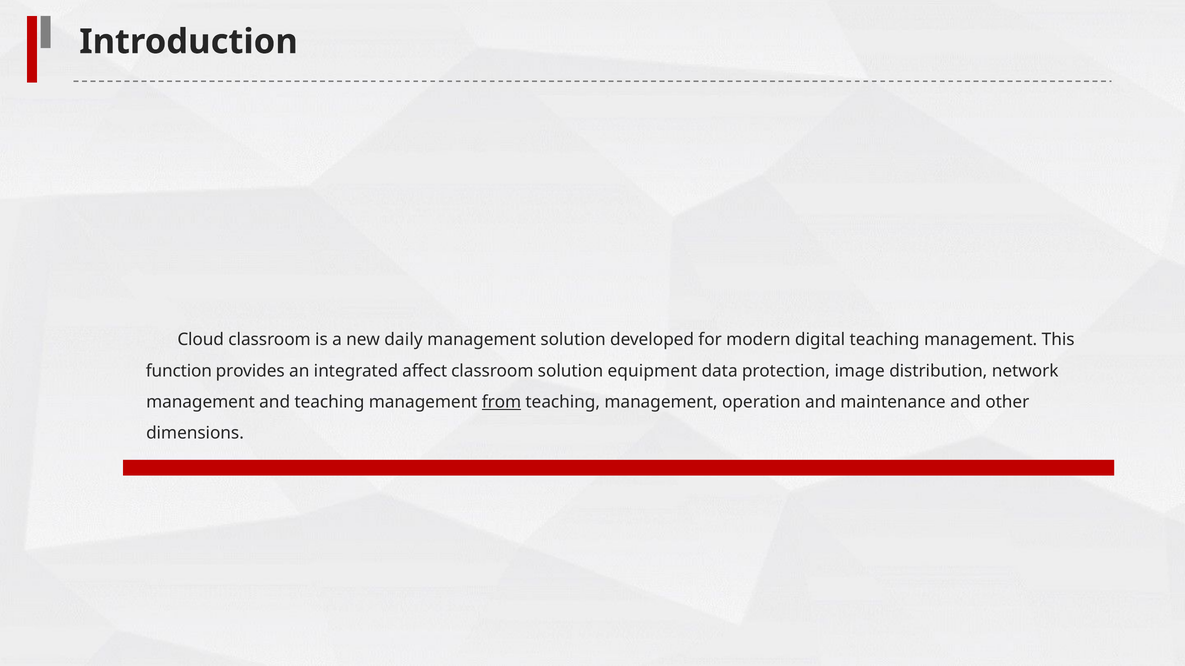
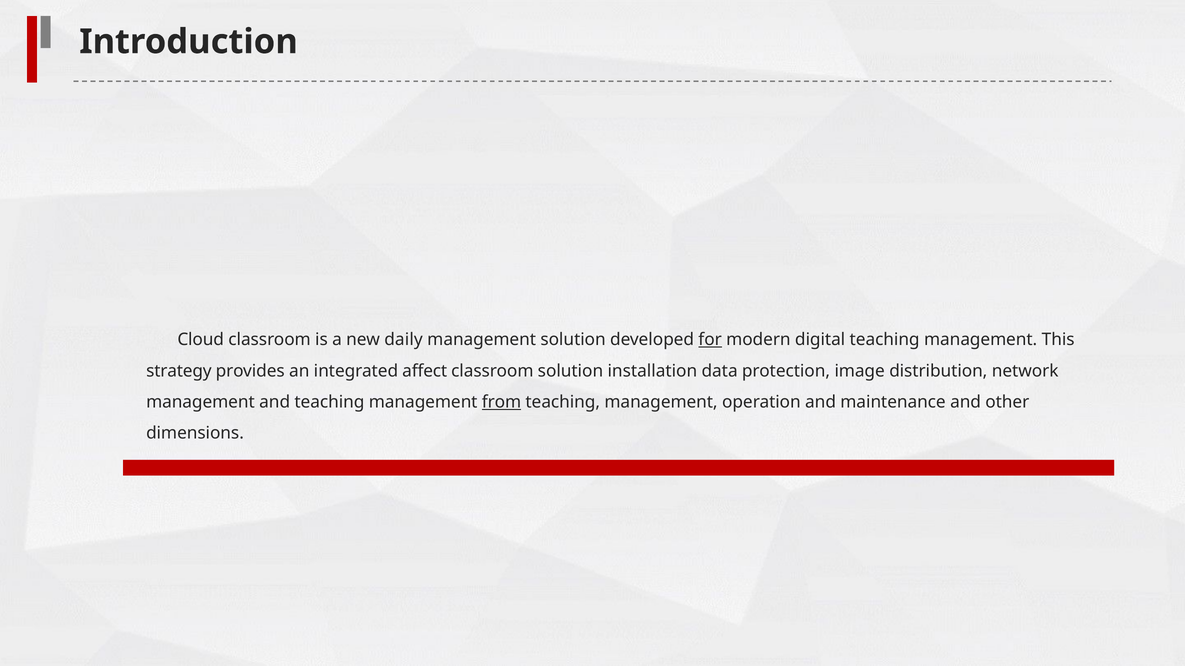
for underline: none -> present (710, 340)
function: function -> strategy (179, 371)
equipment: equipment -> installation (652, 371)
